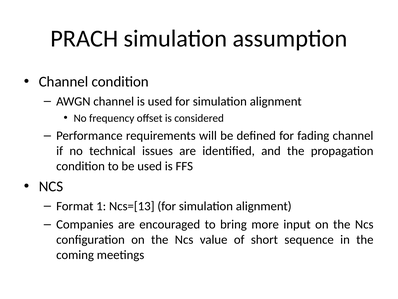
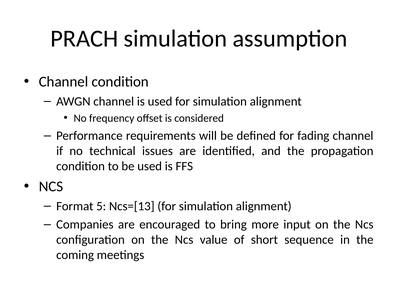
1: 1 -> 5 (101, 206)
